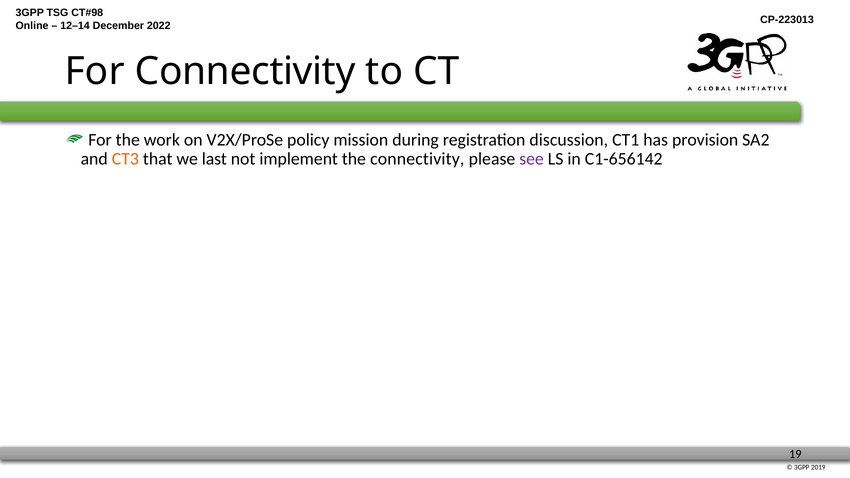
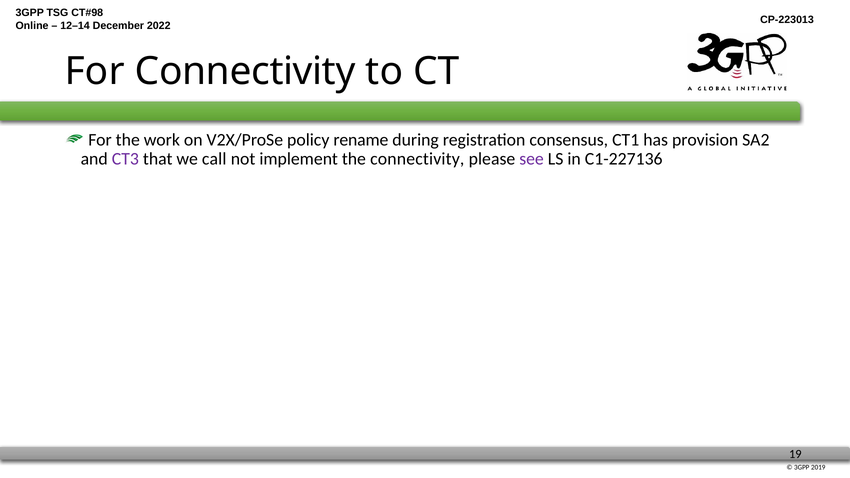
mission: mission -> rename (361, 140)
discussion: discussion -> consensus (569, 140)
CT3 colour: orange -> purple (125, 159)
last: last -> call (214, 159)
C1-656142: C1-656142 -> C1-227136 (624, 159)
